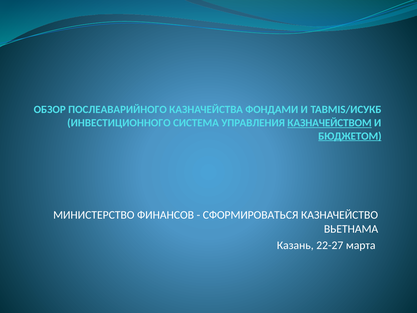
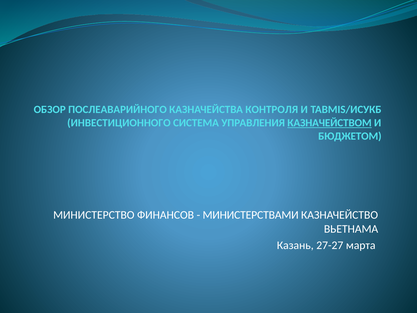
ФОНДАМИ: ФОНДАМИ -> КОНТРОЛЯ (272, 110)
БЮДЖЕТОМ underline: present -> none (350, 136)
СФОРМИРОВАТЬСЯ: СФОРМИРОВАТЬСЯ -> МИНИСТЕРСТВАМИ (251, 215)
22-27: 22-27 -> 27-27 (330, 245)
